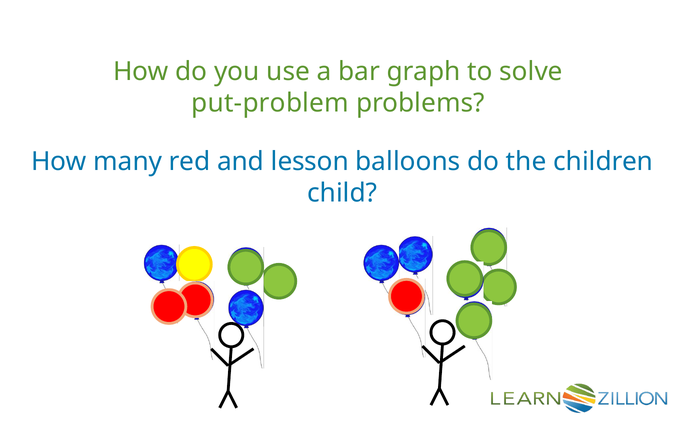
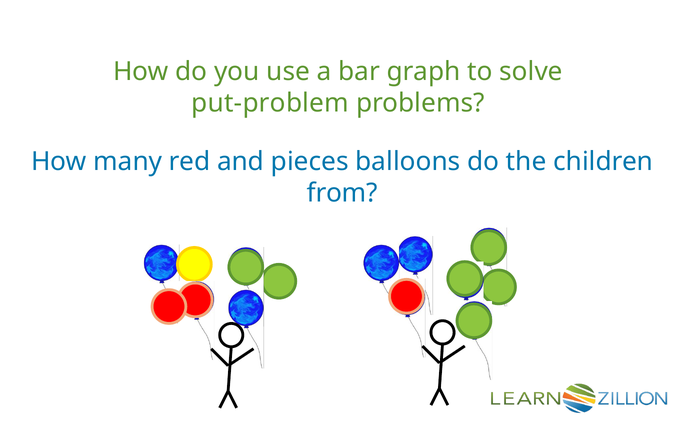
lesson: lesson -> pieces (310, 162)
child: child -> from (342, 193)
